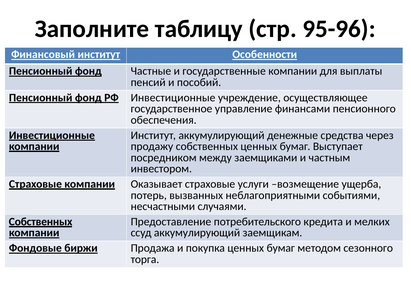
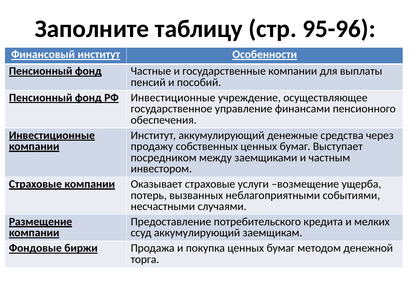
Собственных: Собственных -> Размещение (41, 222)
сезонного: сезонного -> денежной (368, 248)
